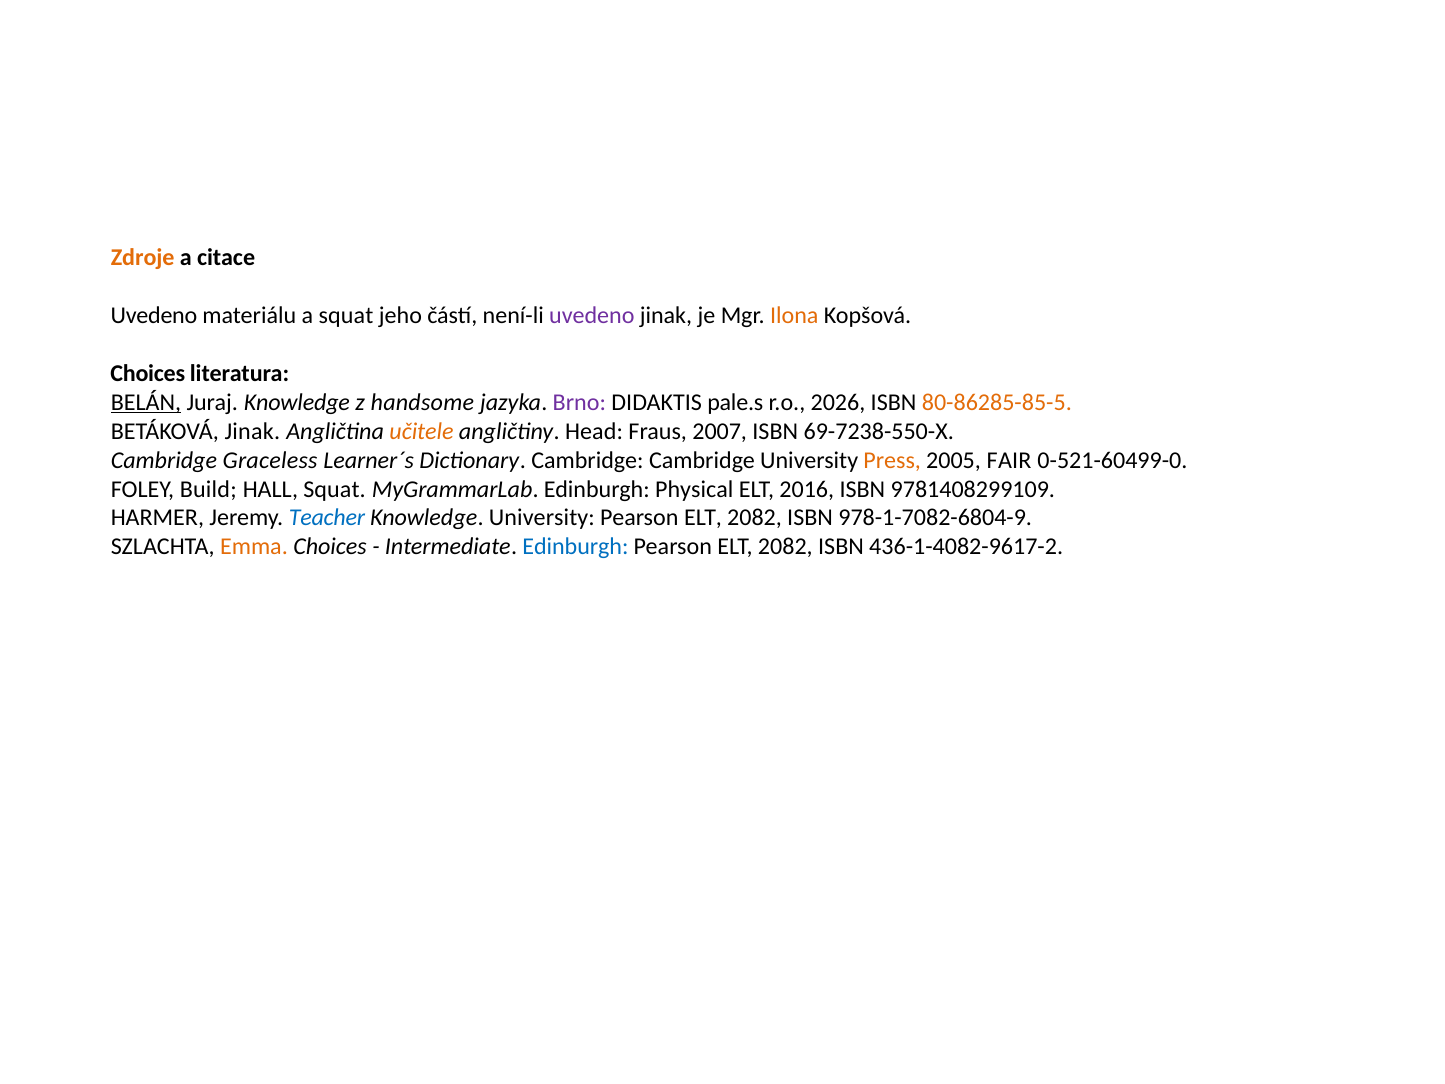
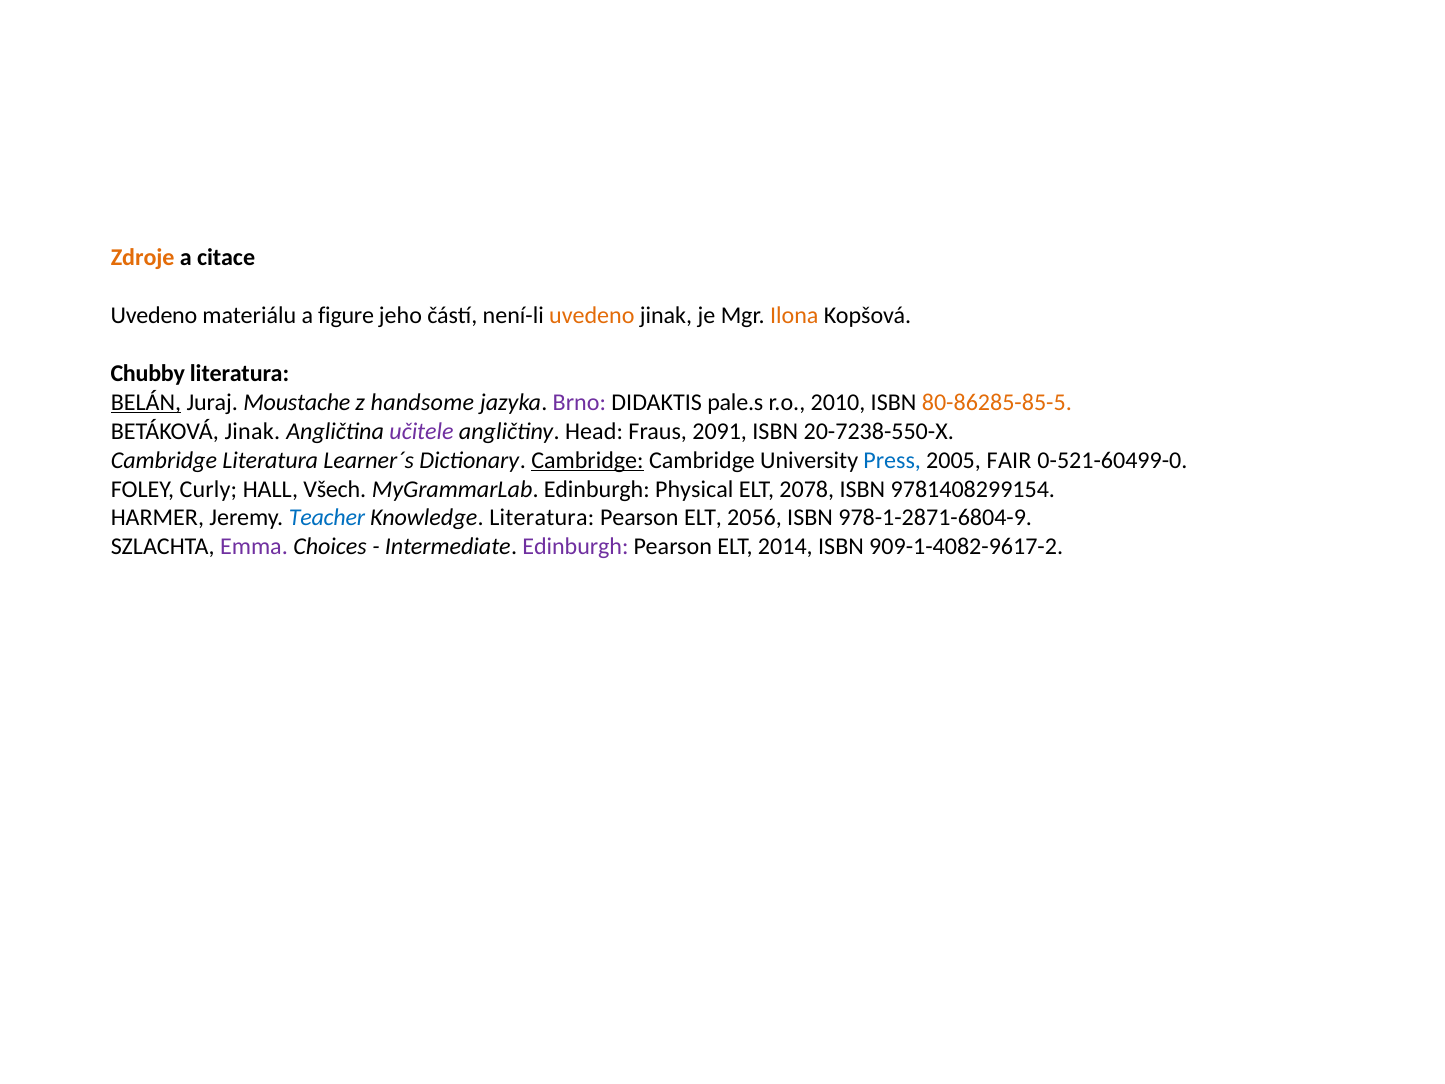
a squat: squat -> figure (346, 316)
uvedeno colour: purple -> orange (592, 316)
Choices: Choices -> Chubby (148, 373)
Juraj Knowledge: Knowledge -> Moustache (297, 402)
2026: 2026 -> 2010 (838, 402)
učitele colour: orange -> purple (422, 431)
2007: 2007 -> 2091 (720, 431)
69-7238-550-X: 69-7238-550-X -> 20-7238-550-X (879, 431)
Cambridge Graceless: Graceless -> Literatura (270, 460)
Cambridge underline: none -> present (587, 460)
Press colour: orange -> blue (892, 460)
Build: Build -> Curly (208, 489)
HALL Squat: Squat -> Všech (335, 489)
2016: 2016 -> 2078 (807, 489)
9781408299109: 9781408299109 -> 9781408299154 (973, 489)
Knowledge University: University -> Literatura (542, 518)
2082: 2082 -> 2056 (754, 518)
978-1-7082-6804-9: 978-1-7082-6804-9 -> 978-1-2871-6804-9 (935, 518)
Emma colour: orange -> purple (254, 547)
Edinburgh colour: blue -> purple (575, 547)
2082: 2082 -> 2014 (785, 547)
436-1-4082-9617-2: 436-1-4082-9617-2 -> 909-1-4082-9617-2 (966, 547)
